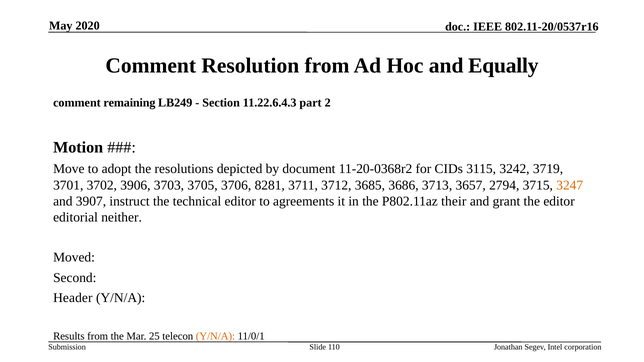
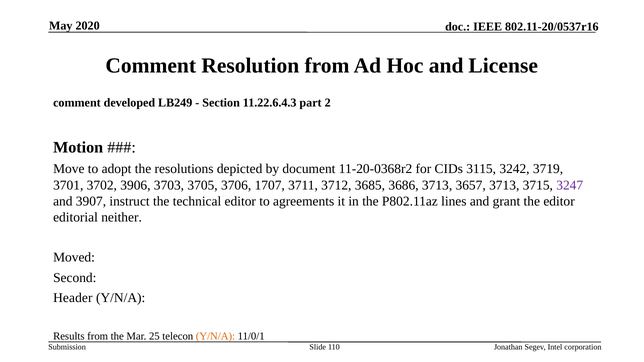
Equally: Equally -> License (503, 66)
remaining: remaining -> developed (129, 103)
8281: 8281 -> 1707 (270, 185)
3657 2794: 2794 -> 3713 (504, 185)
3247 colour: orange -> purple (570, 185)
their: their -> lines (454, 201)
